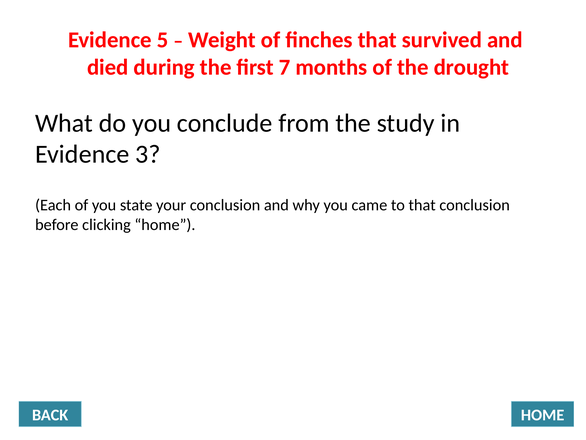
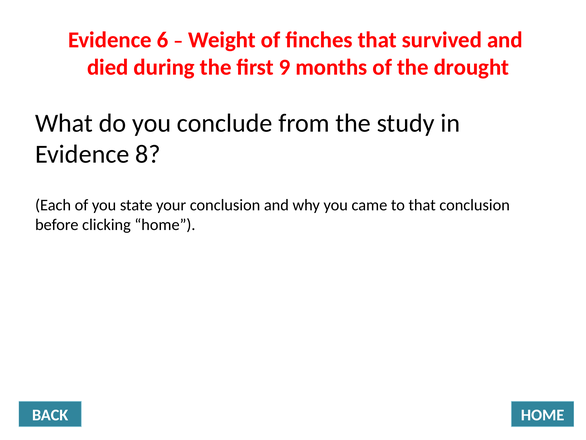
5: 5 -> 6 (163, 40)
7: 7 -> 9 (285, 67)
3: 3 -> 8 (148, 154)
